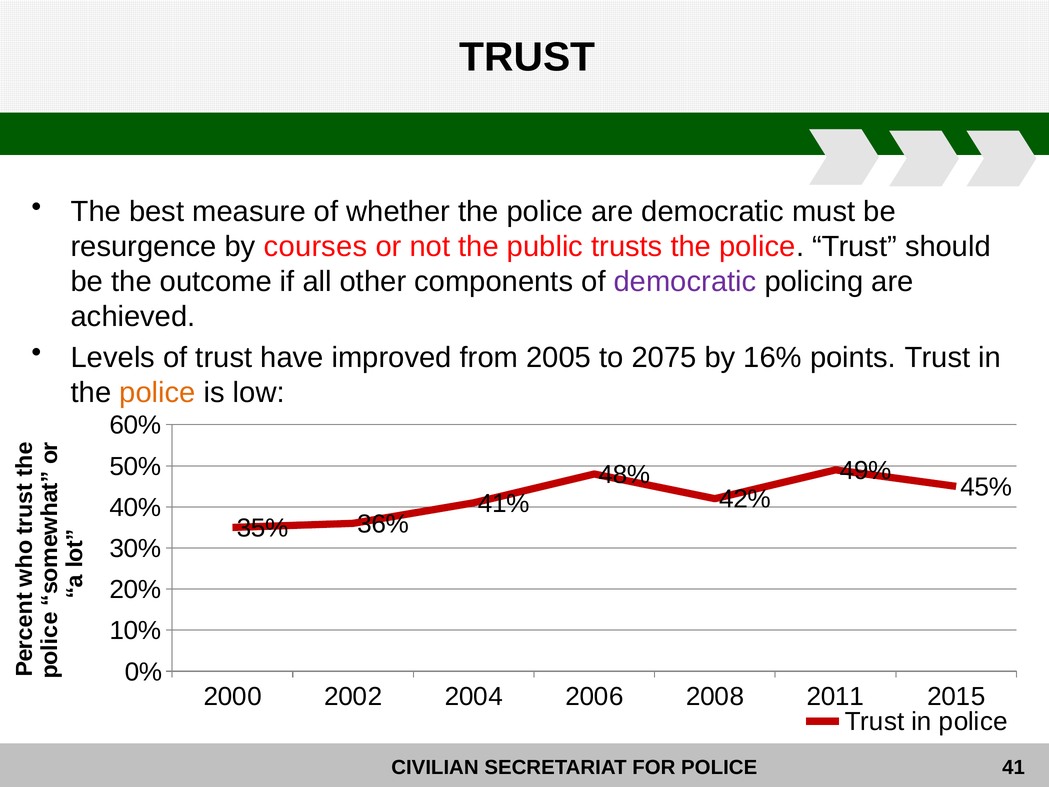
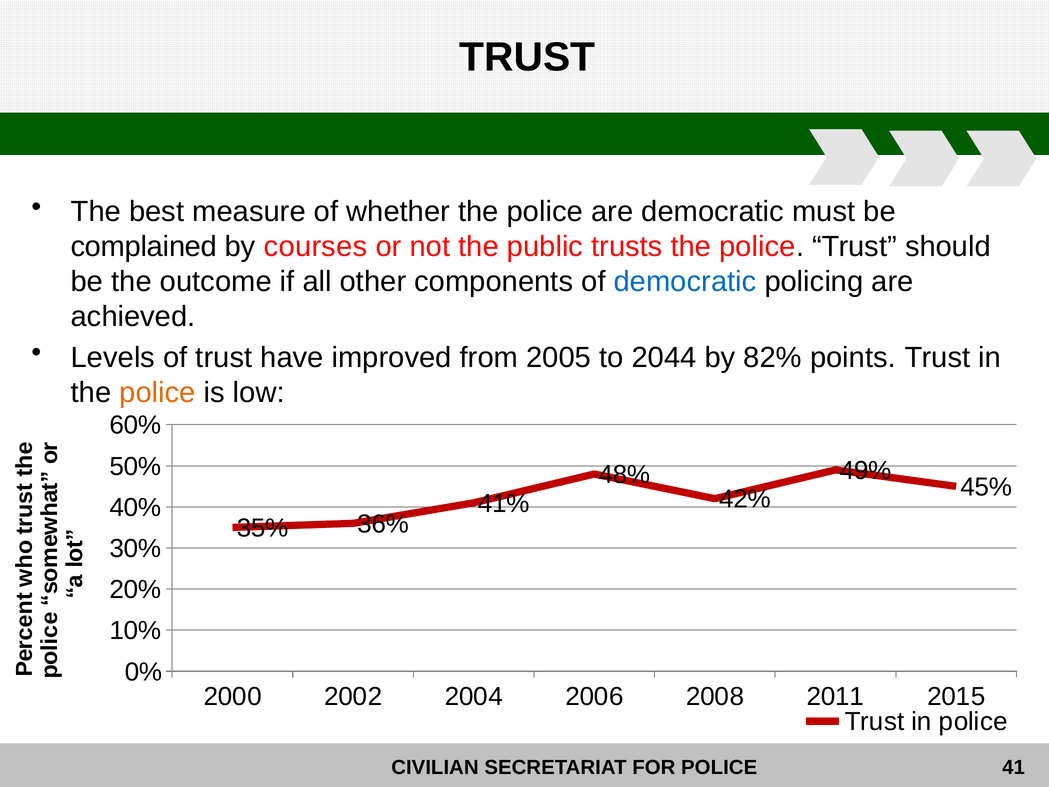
resurgence: resurgence -> complained (144, 247)
democratic colour: purple -> blue (685, 282)
2075: 2075 -> 2044 (664, 357)
16%: 16% -> 82% (773, 357)
